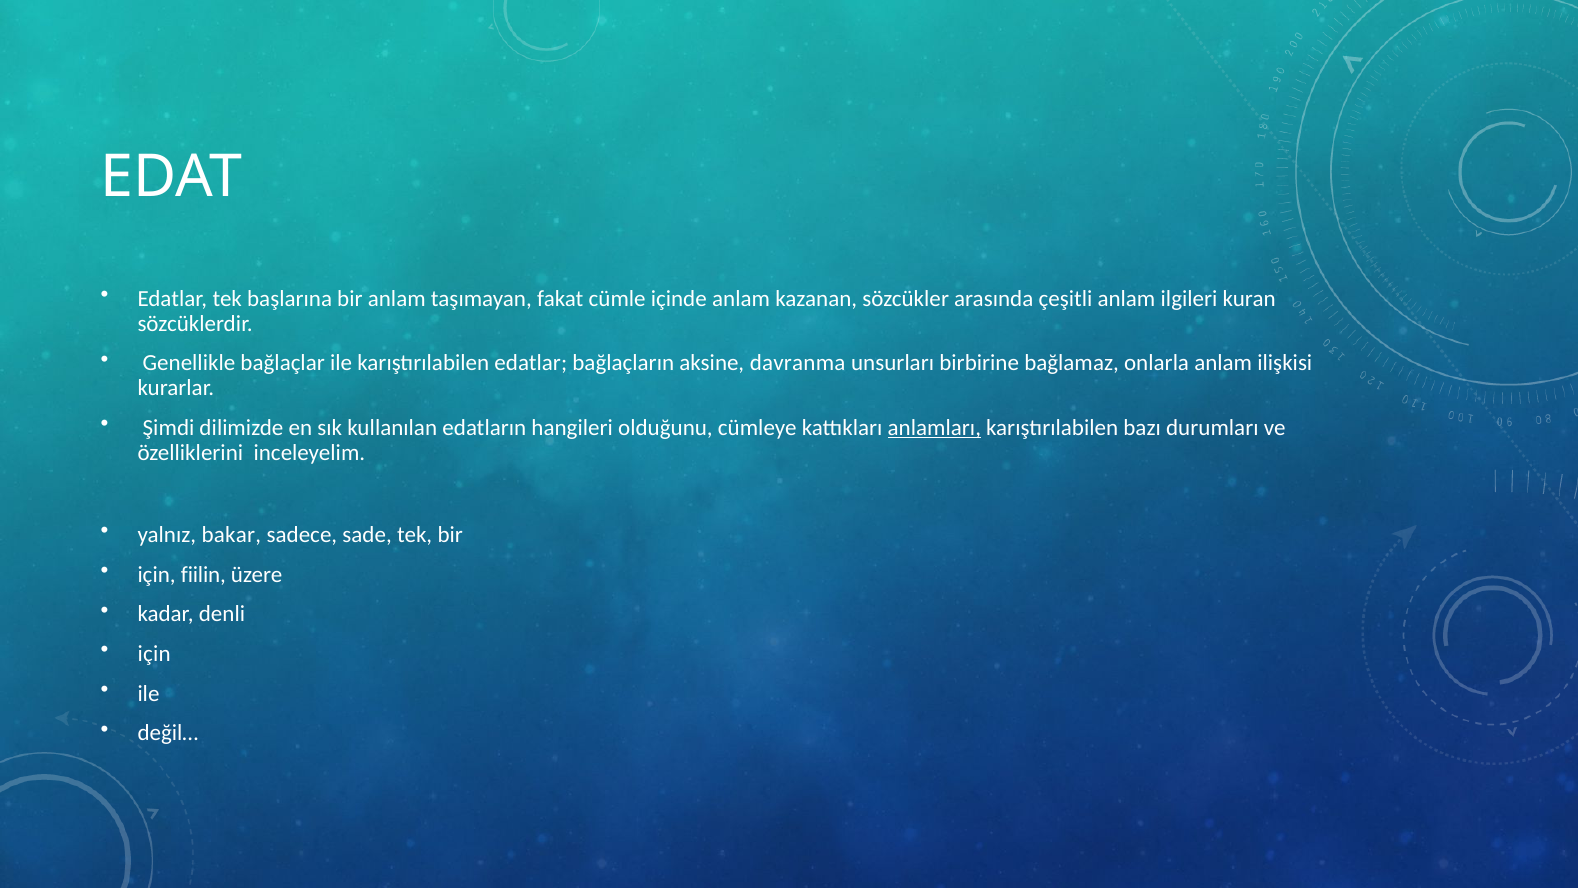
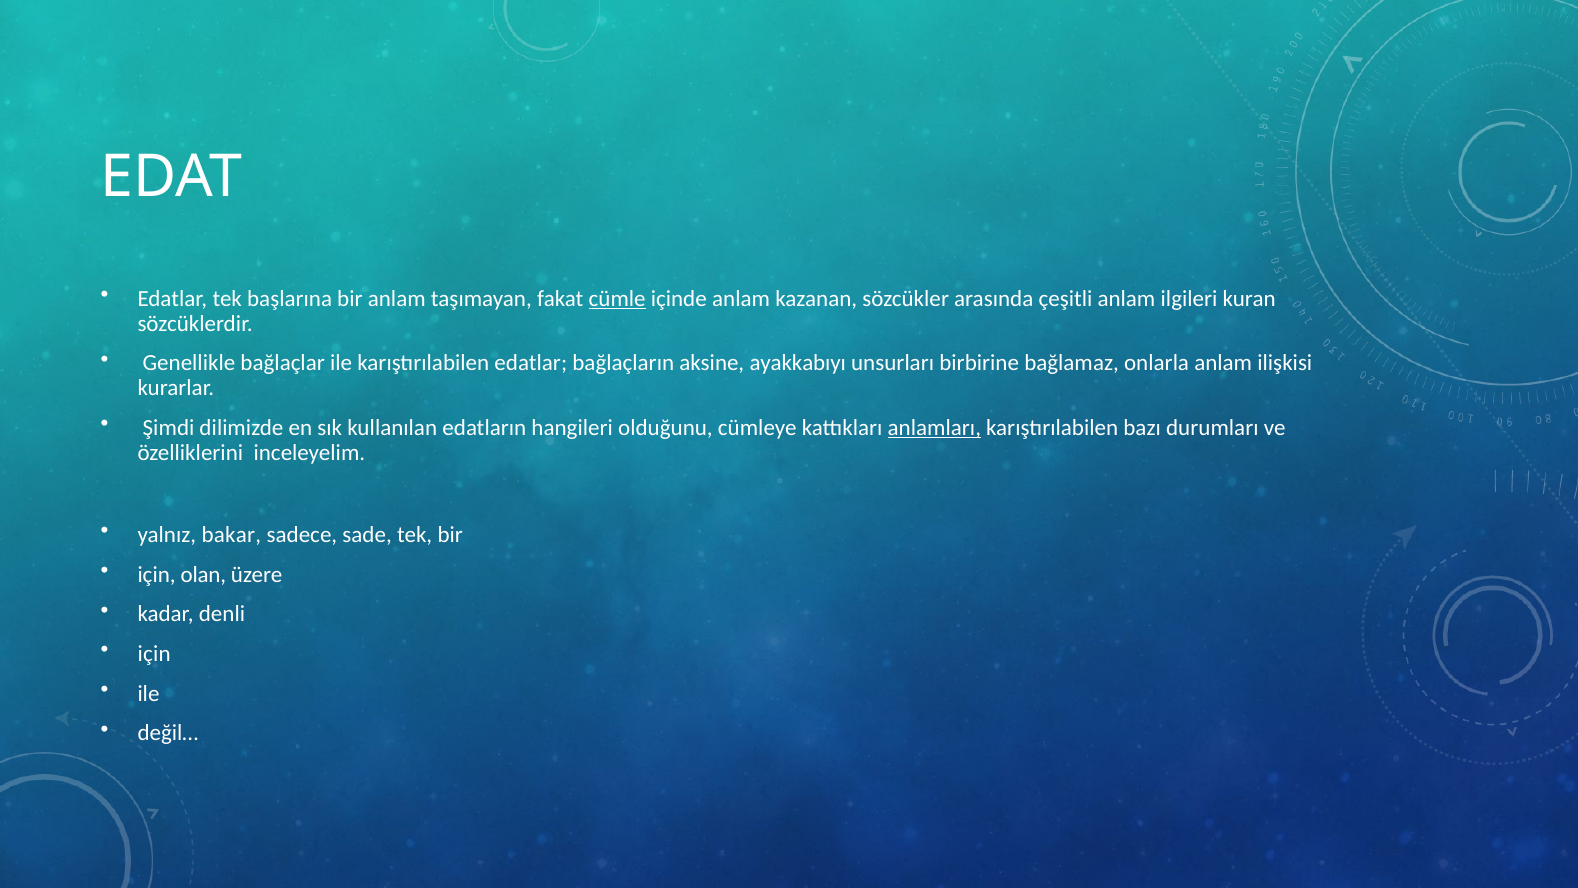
cümle underline: none -> present (617, 299)
davranma: davranma -> ayakkabıyı (798, 363)
fiilin: fiilin -> olan (203, 574)
